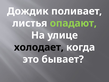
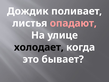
опадают colour: light green -> pink (73, 23)
